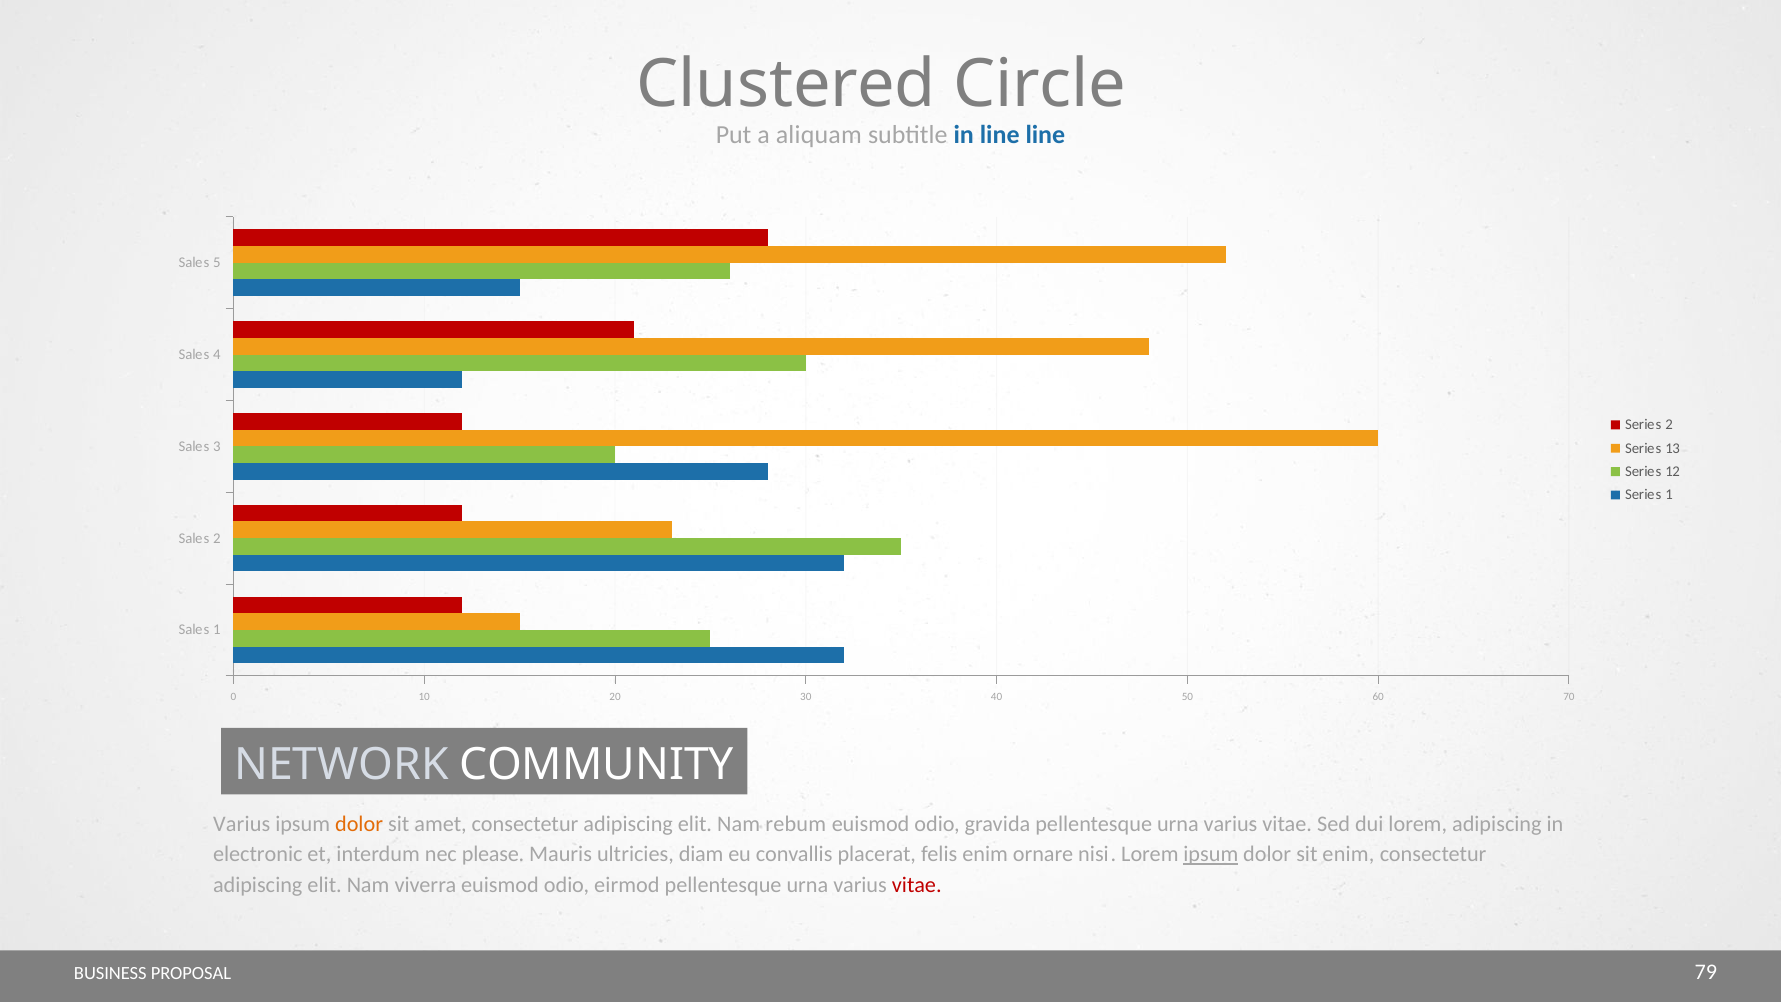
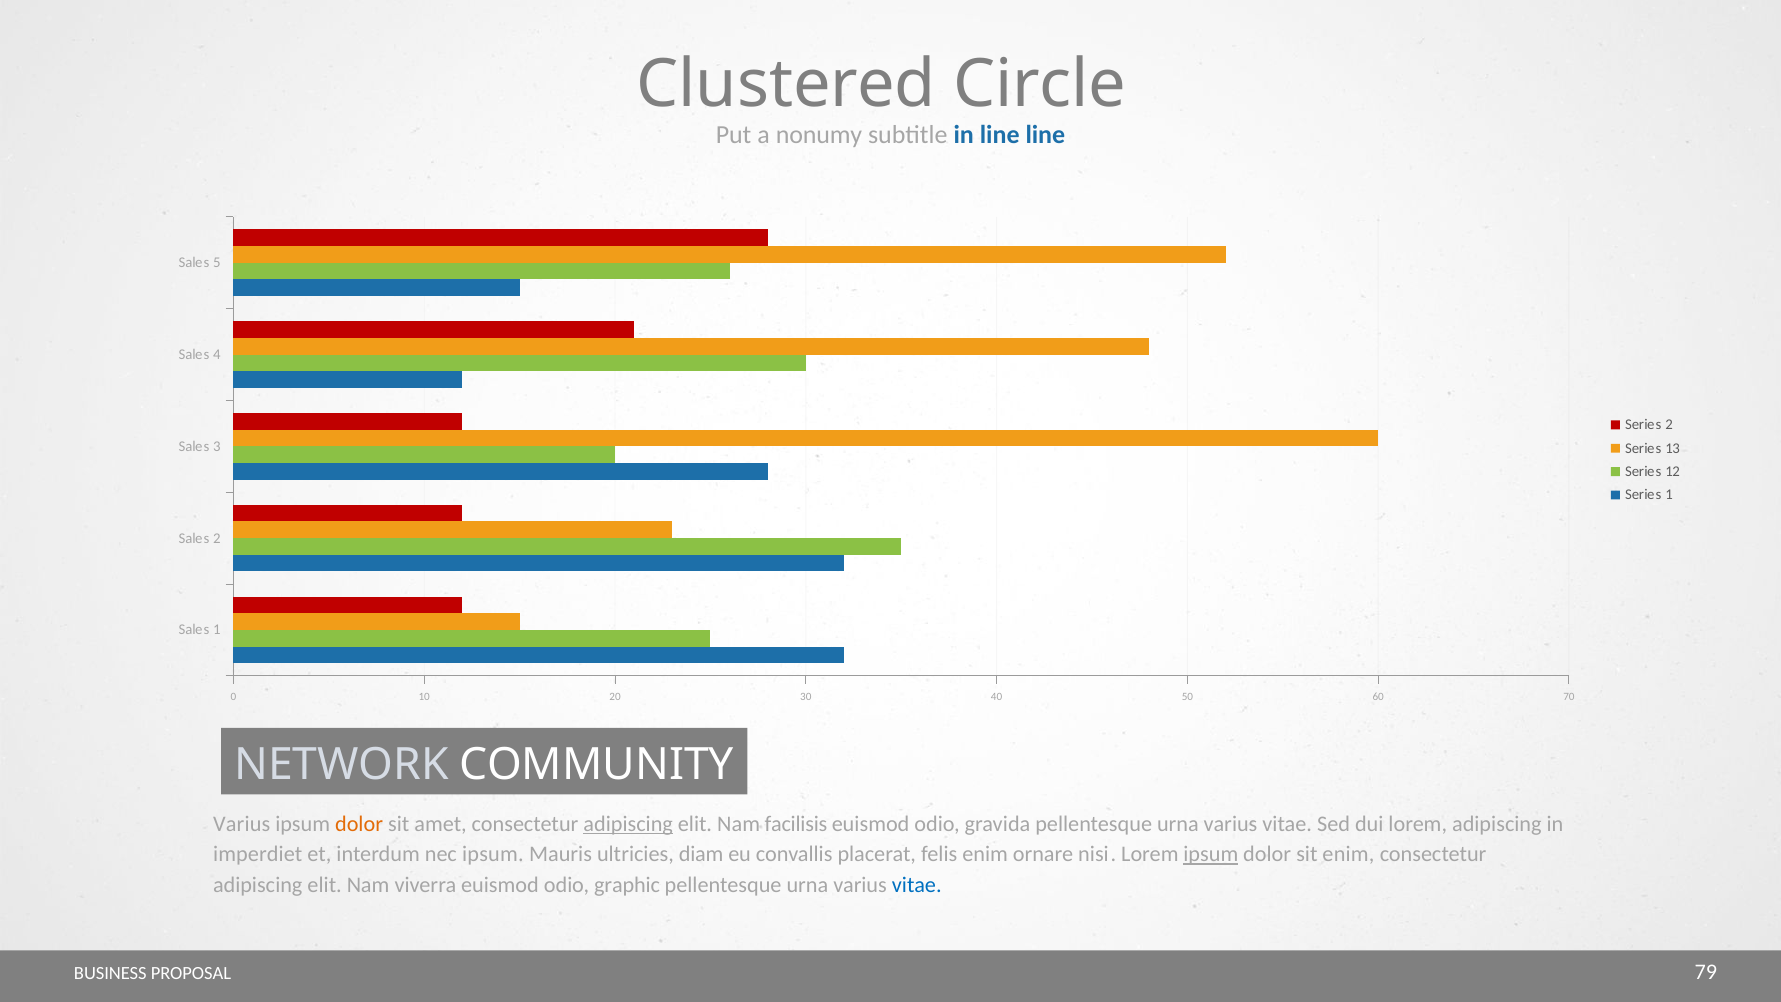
aliquam: aliquam -> nonumy (819, 135)
adipiscing underline: none -> present (628, 823)
rebum: rebum -> facilisis (796, 823)
electronic: electronic -> imperdiet (258, 854)
nec please: please -> ipsum (493, 854)
eirmod: eirmod -> graphic (627, 885)
vitae colour: red -> blue (917, 885)
